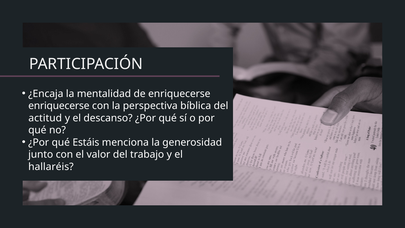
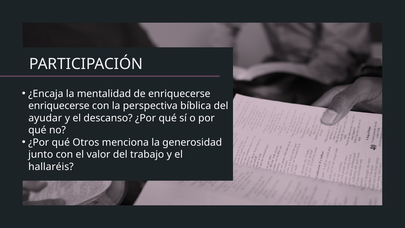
actitud: actitud -> ayudar (45, 118)
Estáis: Estáis -> Otros (86, 142)
